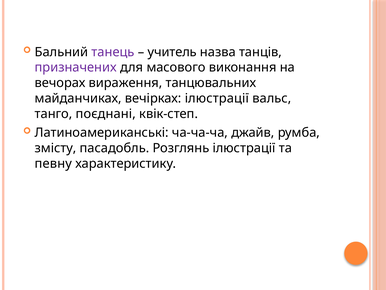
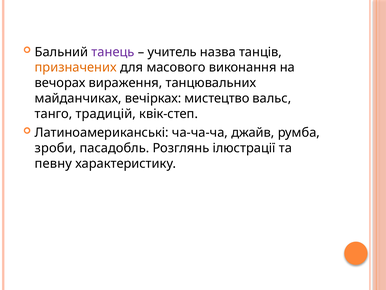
призначених colour: purple -> orange (76, 67)
вечірках ілюстрації: ілюстрації -> мистецтво (217, 98)
поєднані: поєднані -> традицій (106, 114)
змісту: змісту -> зроби (55, 148)
